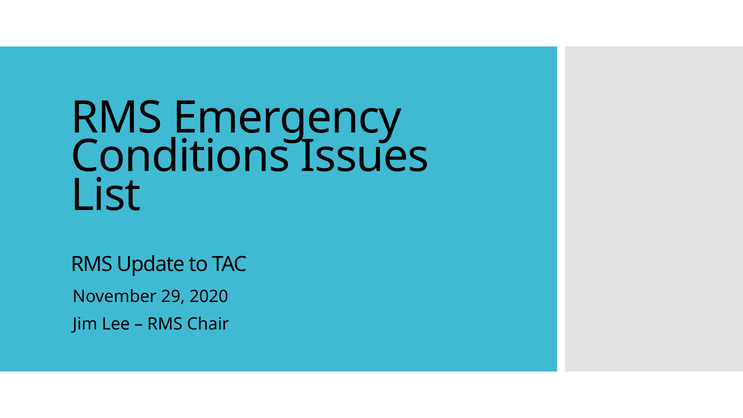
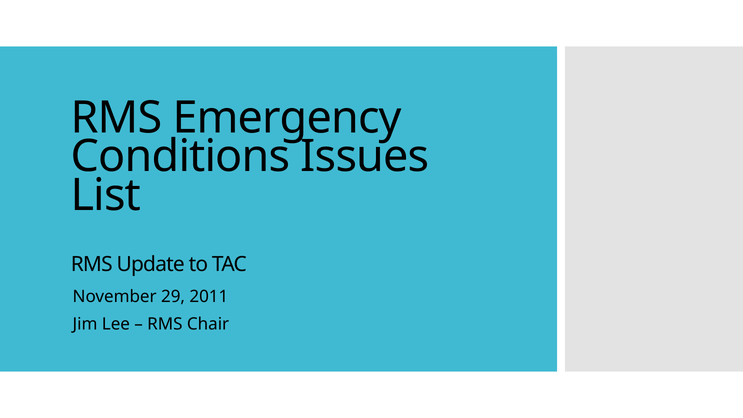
2020: 2020 -> 2011 (209, 296)
